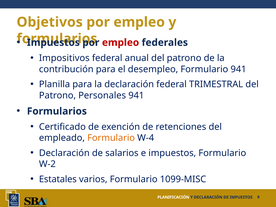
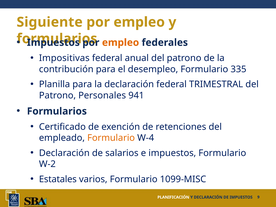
Objetivos: Objetivos -> Siguiente (50, 22)
empleo colour: red -> orange (121, 43)
Impositivos: Impositivos -> Impositivas (64, 58)
Formulario 941: 941 -> 335 (238, 69)
